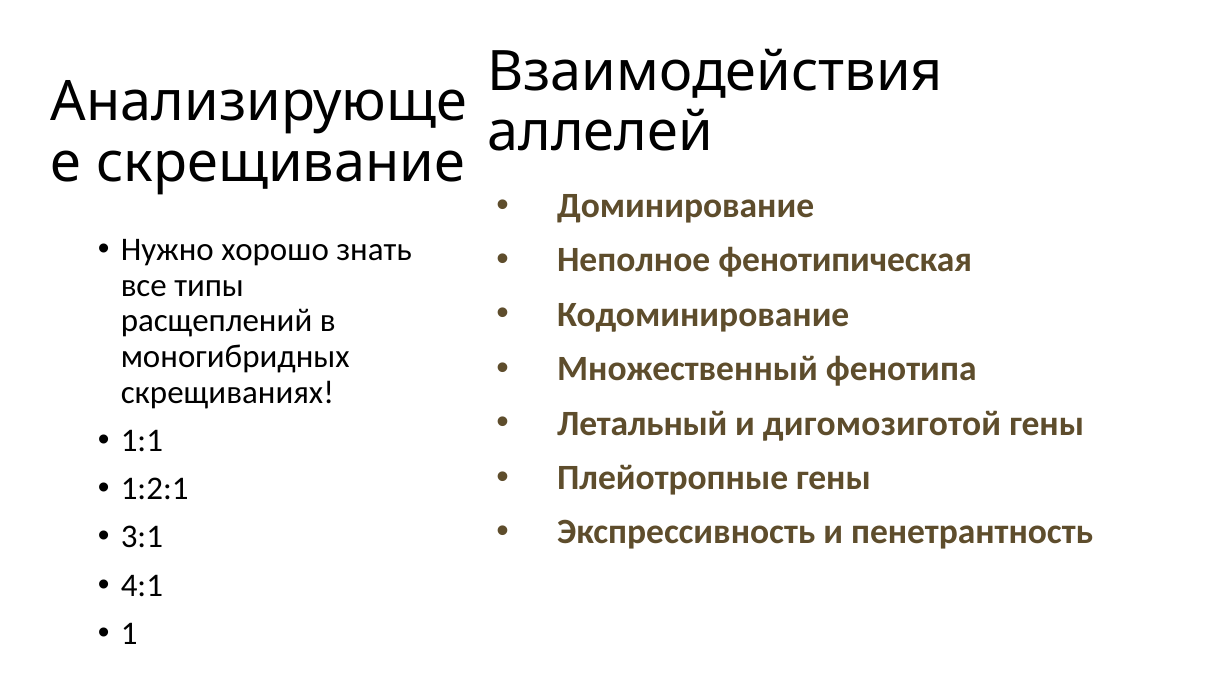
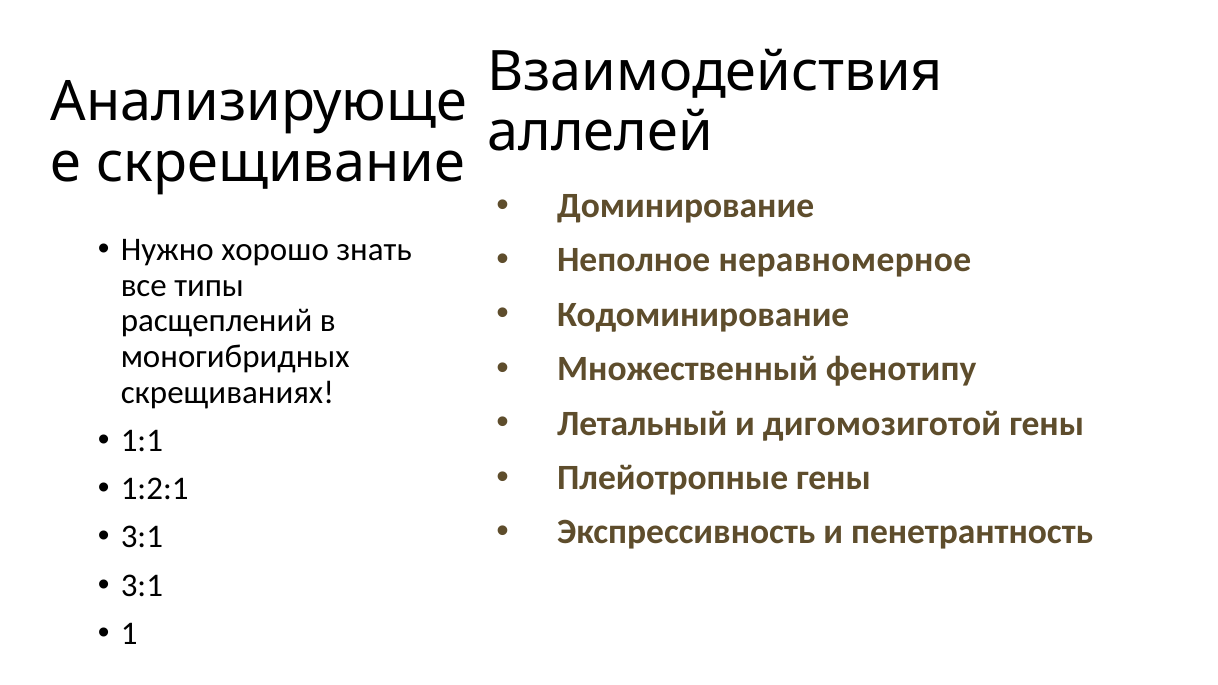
фенотипическая: фенотипическая -> неравномерное (845, 260)
фенотипа: фенотипа -> фенотипу (901, 369)
4:1: 4:1 -> 3:1 (142, 586)
